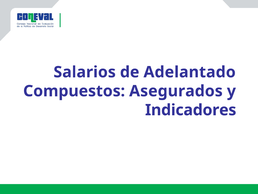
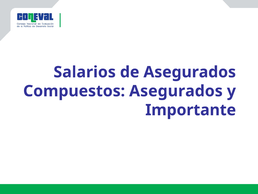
de Adelantado: Adelantado -> Asegurados (190, 72)
Indicadores: Indicadores -> Importante (191, 110)
